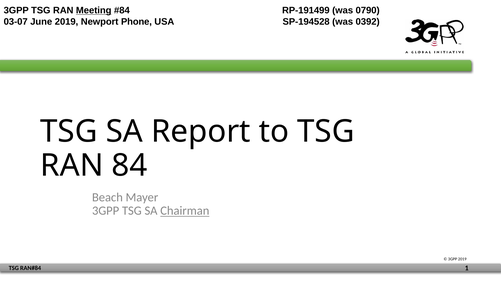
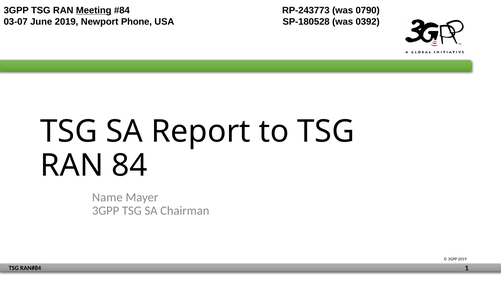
RP-191499: RP-191499 -> RP-243773 (306, 10)
SP-194528: SP-194528 -> SP-180528 (306, 22)
Beach: Beach -> Name (107, 197)
Chairman underline: present -> none (185, 211)
